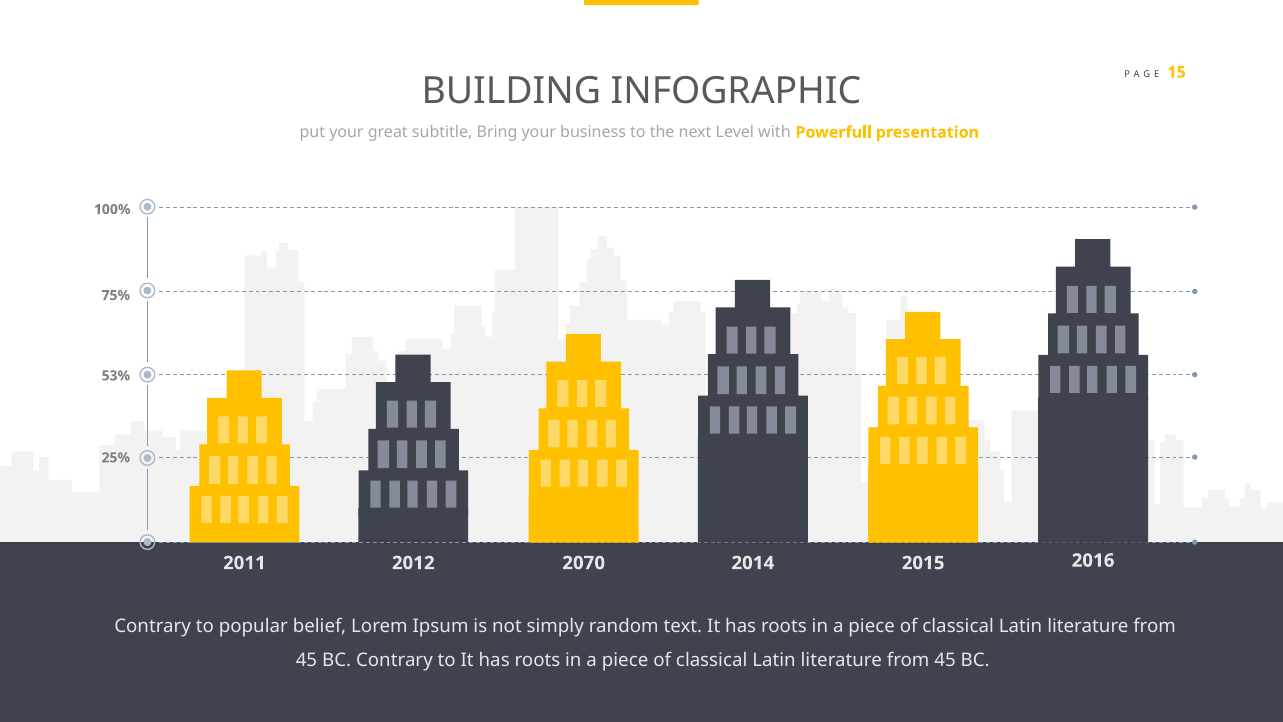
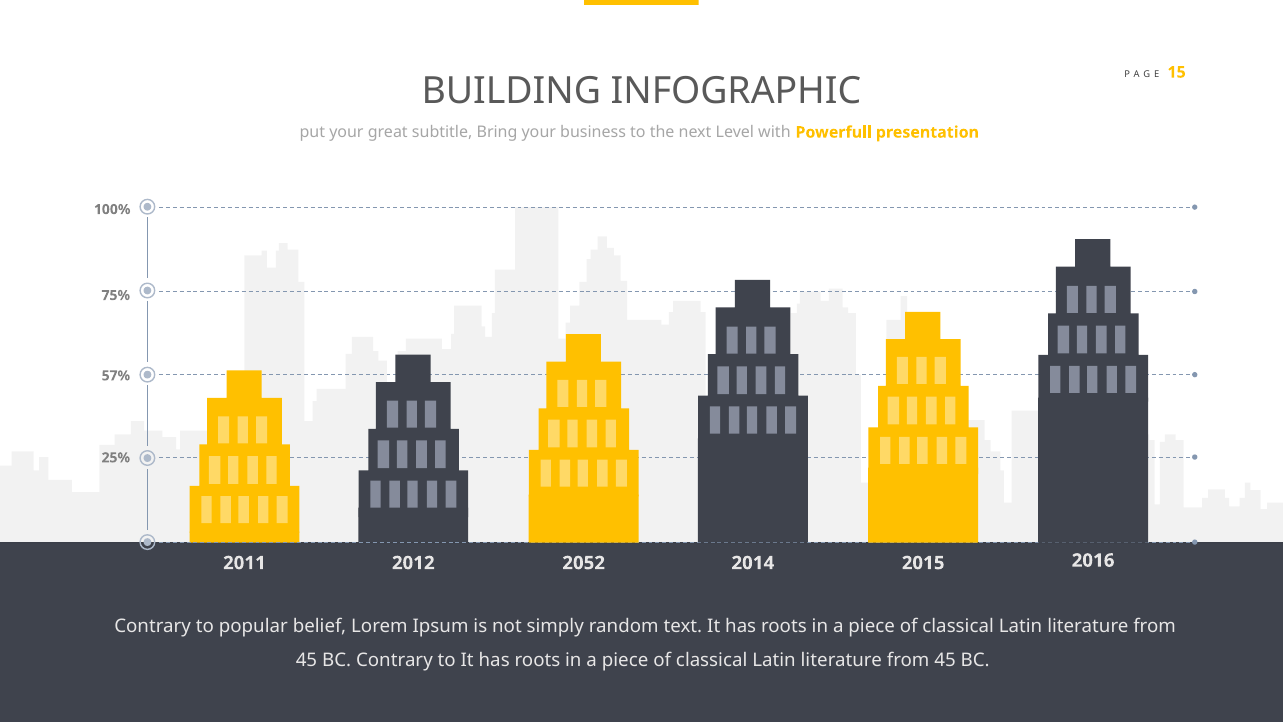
53%: 53% -> 57% (116, 376)
2070: 2070 -> 2052 (584, 563)
